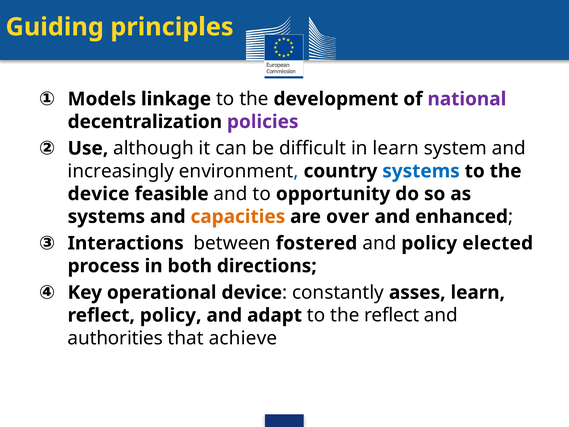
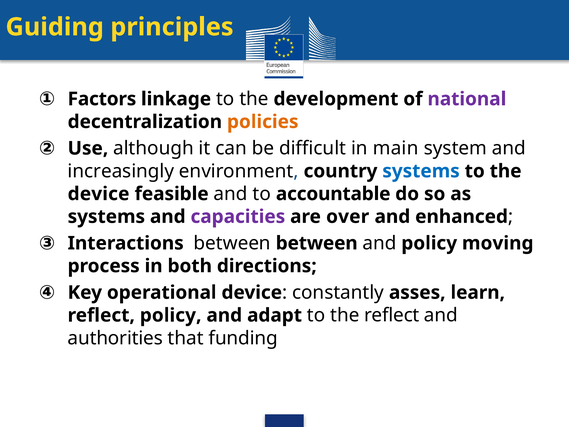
Models: Models -> Factors (102, 99)
policies colour: purple -> orange (263, 122)
in learn: learn -> main (396, 148)
opportunity: opportunity -> accountable (333, 194)
capacities colour: orange -> purple (238, 217)
between fostered: fostered -> between (317, 243)
elected: elected -> moving (498, 243)
achieve: achieve -> funding (243, 338)
